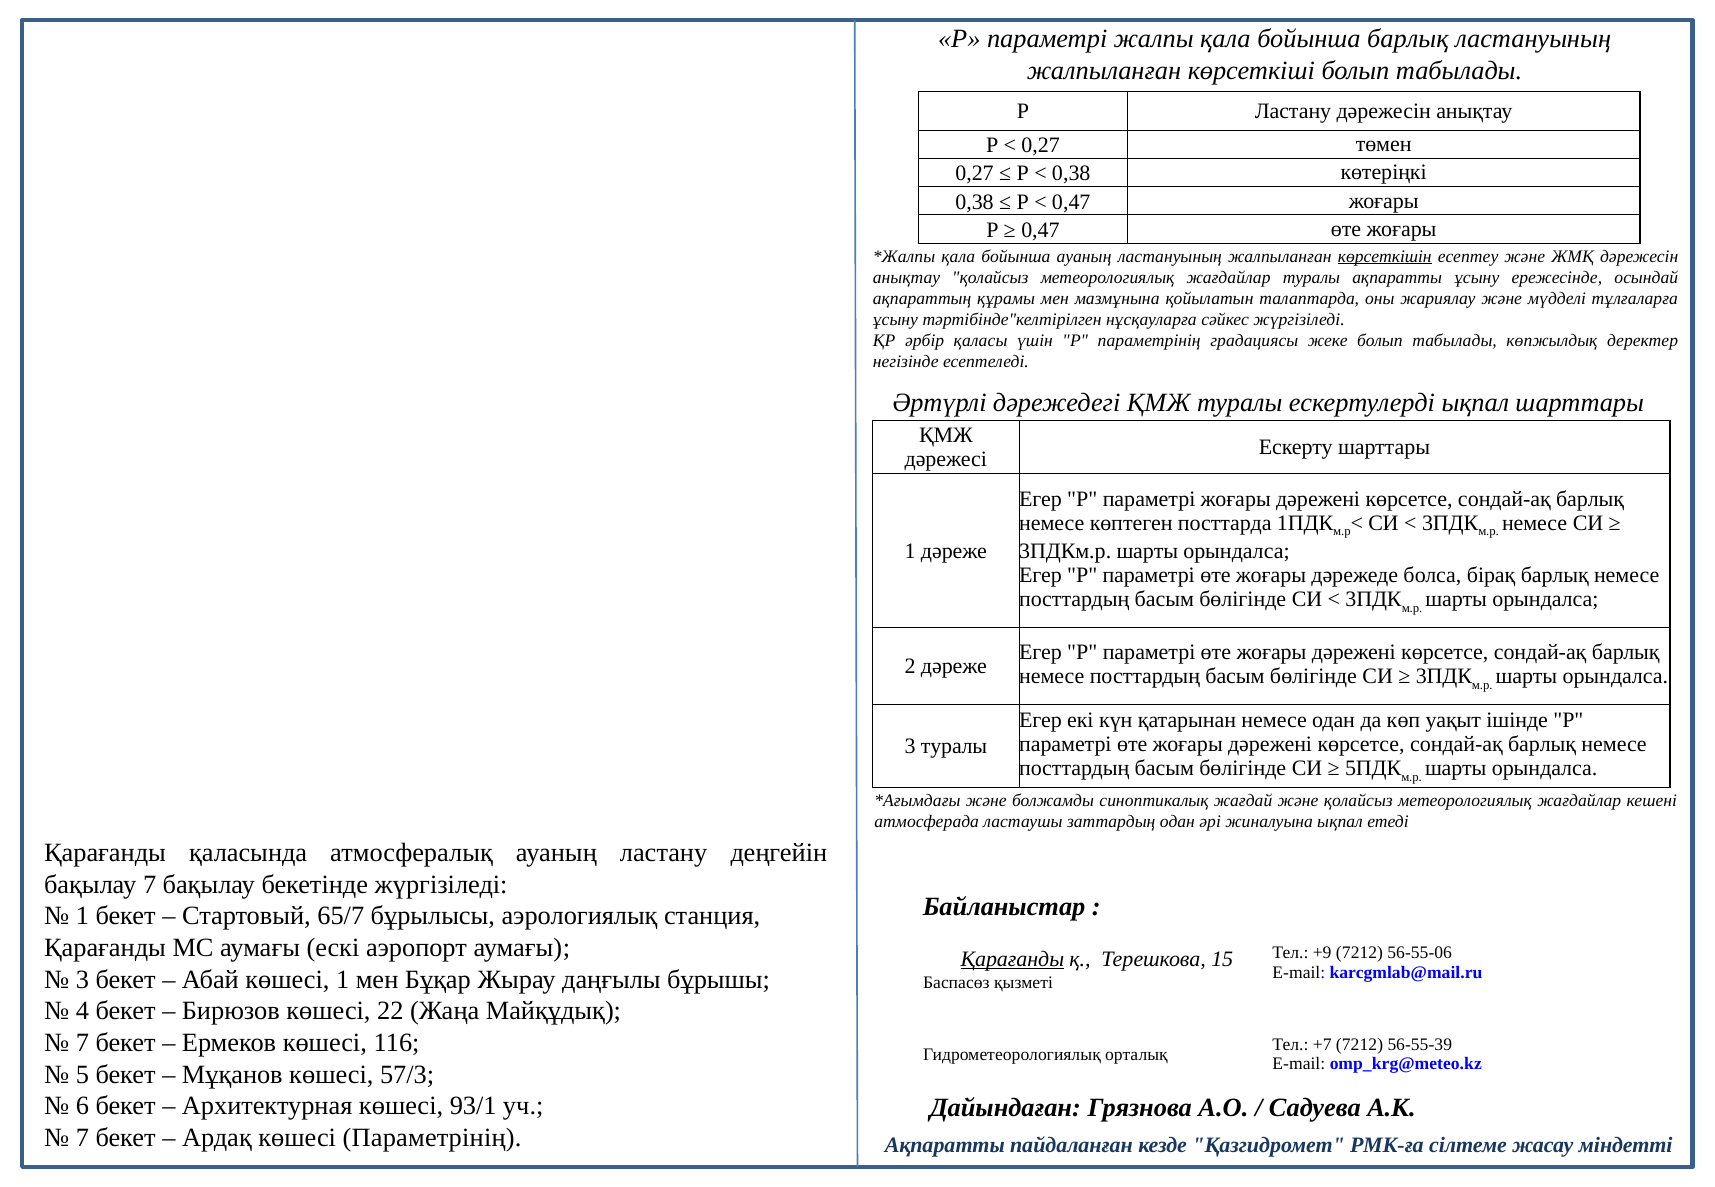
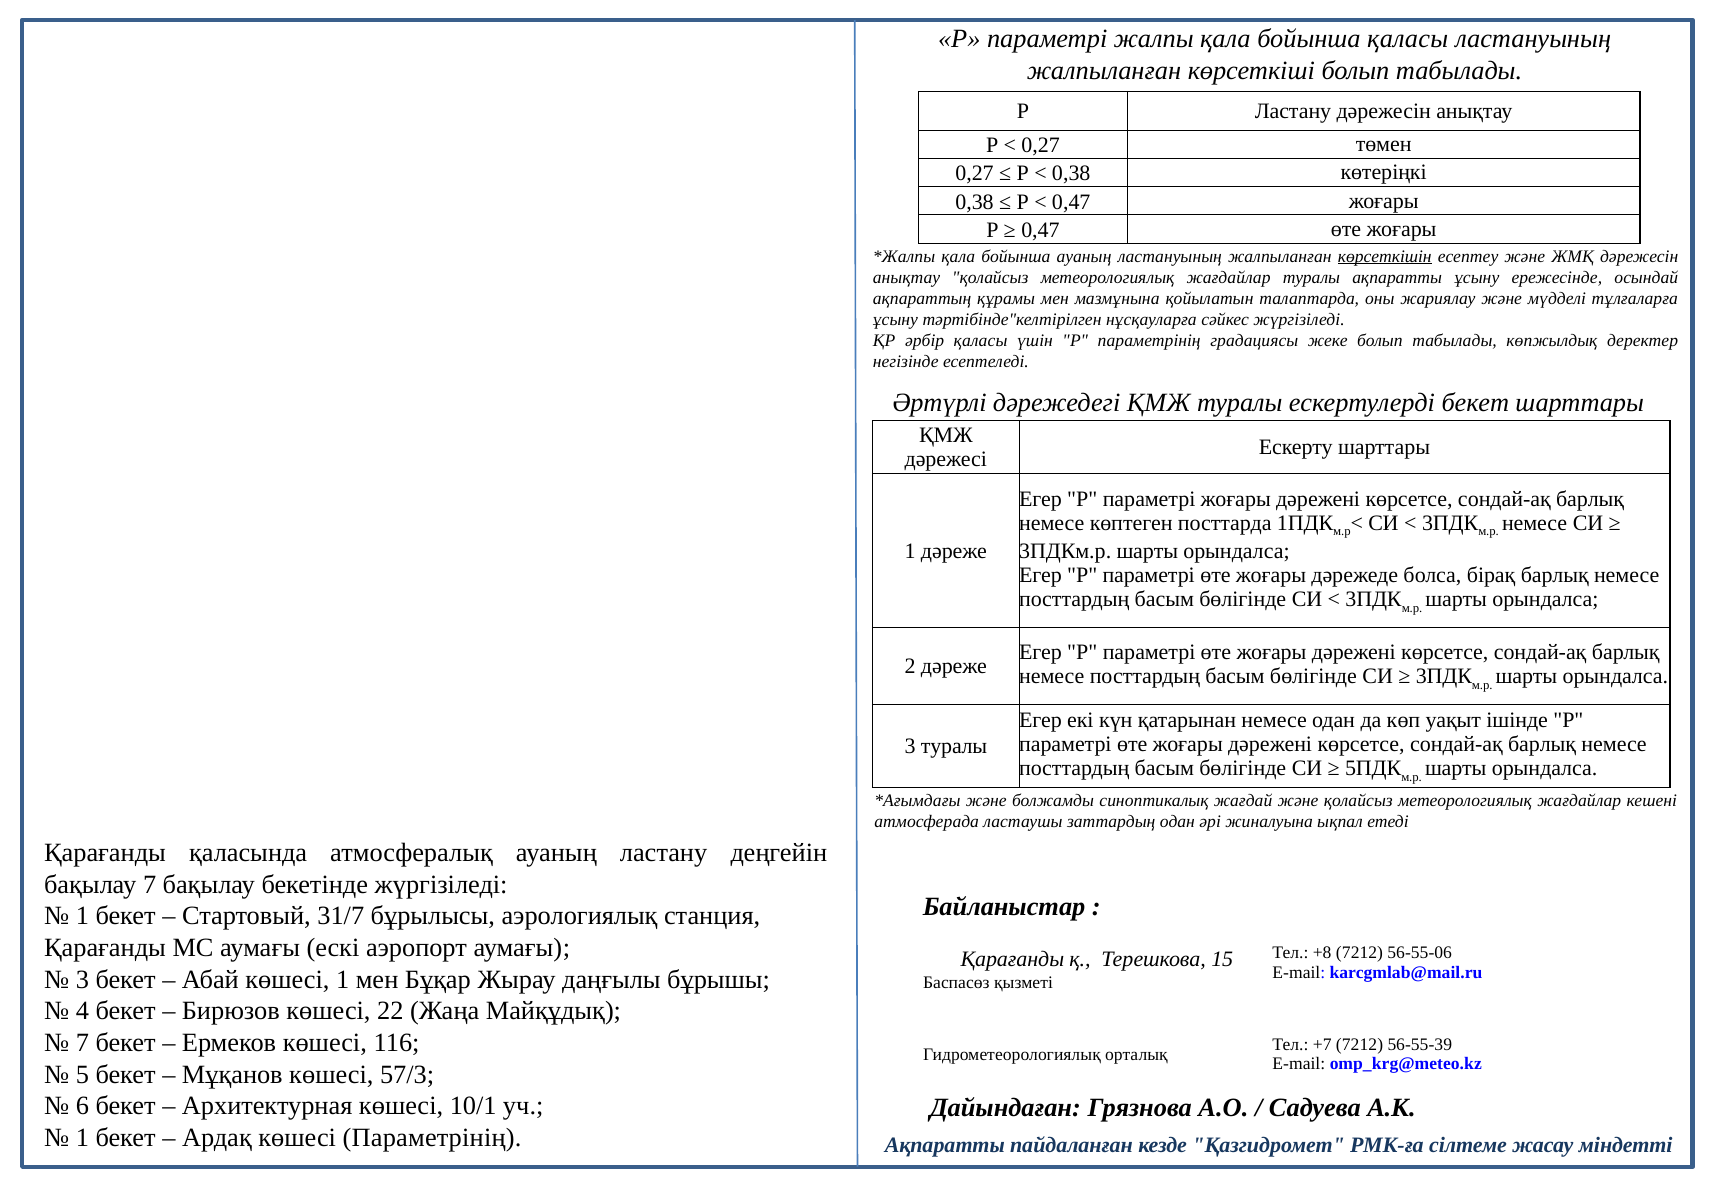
бойынша барлық: барлық -> қаласы (1408, 39)
ескертулерді ықпал: ықпал -> бекет (1475, 403)
65/7: 65/7 -> 31/7 (341, 917)
+9: +9 -> +8 (1322, 953)
Қарағанды underline: present -> none (1012, 959)
93/1: 93/1 -> 10/1 (473, 1106)
7: 7 -> 1 (82, 1138)
